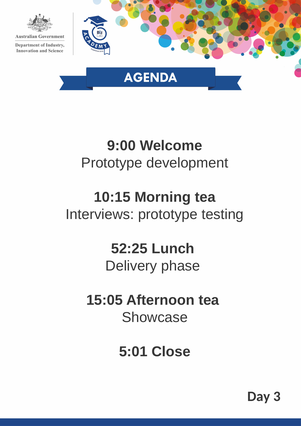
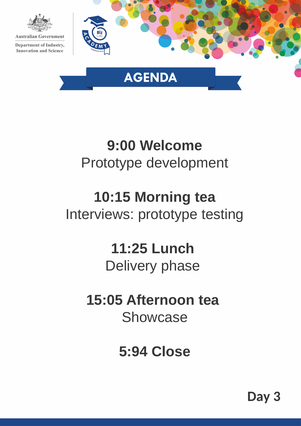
52:25: 52:25 -> 11:25 (129, 249)
5:01: 5:01 -> 5:94 (133, 352)
